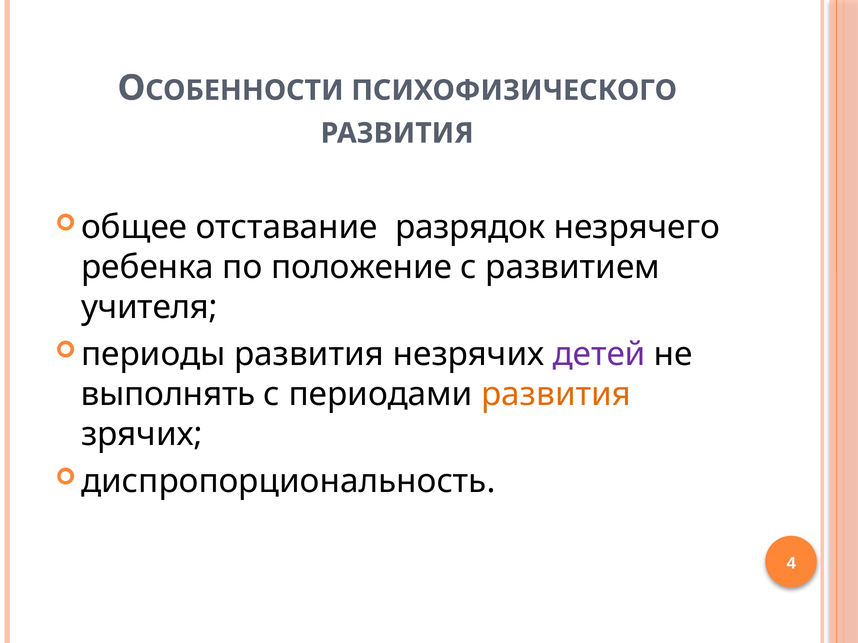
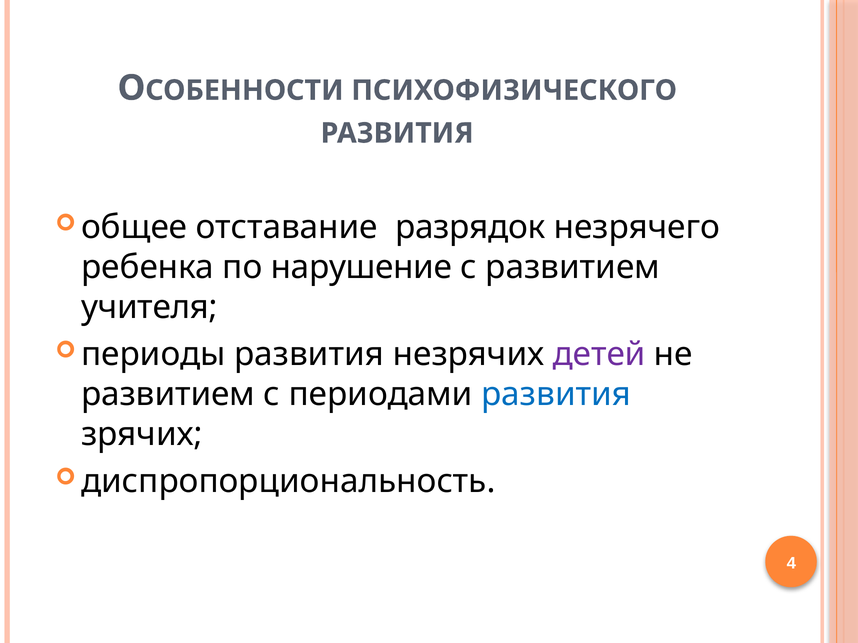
положение: положение -> нарушение (362, 268)
выполнять: выполнять -> развитием (168, 395)
развития colour: orange -> blue (556, 395)
